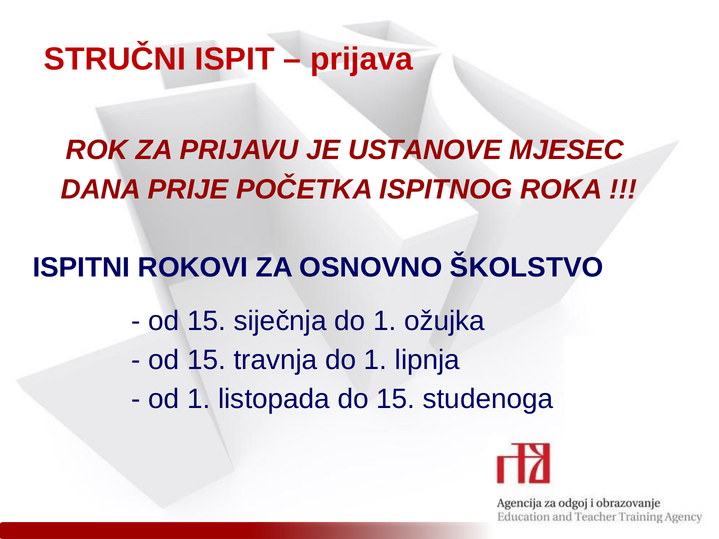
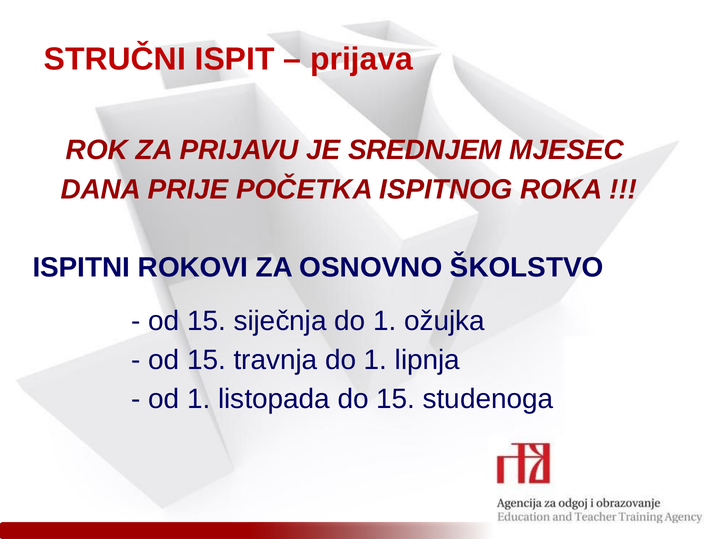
USTANOVE: USTANOVE -> SREDNJEM (425, 150)
